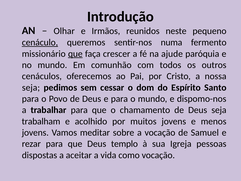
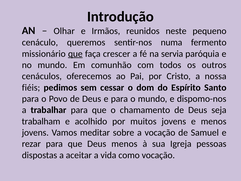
cenáculo underline: present -> none (40, 42)
ajude: ajude -> servia (172, 54)
seja: seja -> fiéis (31, 87)
Deus templo: templo -> menos (124, 144)
